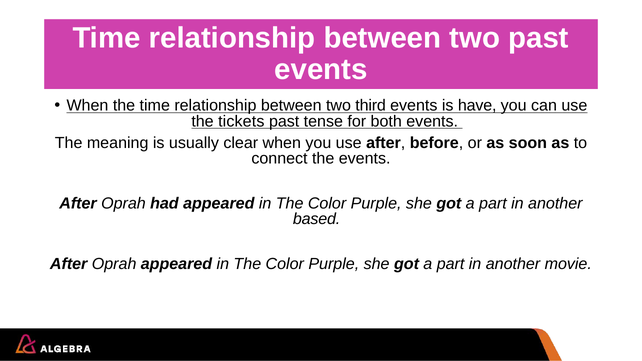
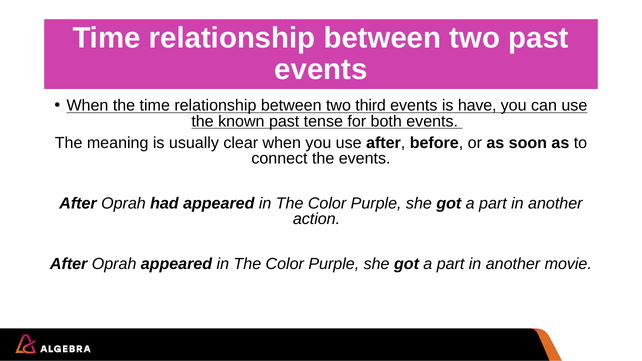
tickets: tickets -> known (241, 121)
based: based -> action (317, 219)
